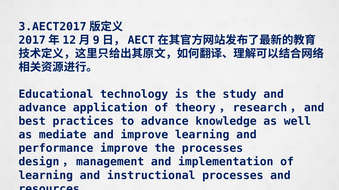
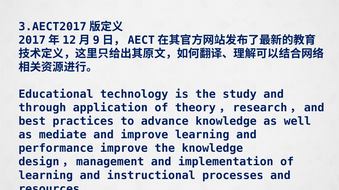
advance: advance -> through (42, 108)
the processes: processes -> knowledge (212, 149)
